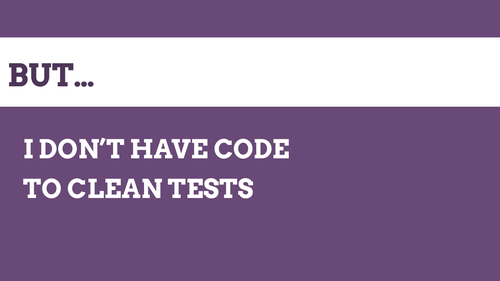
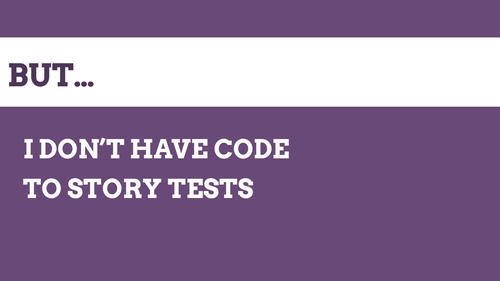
CLEAN: CLEAN -> STORY (115, 190)
